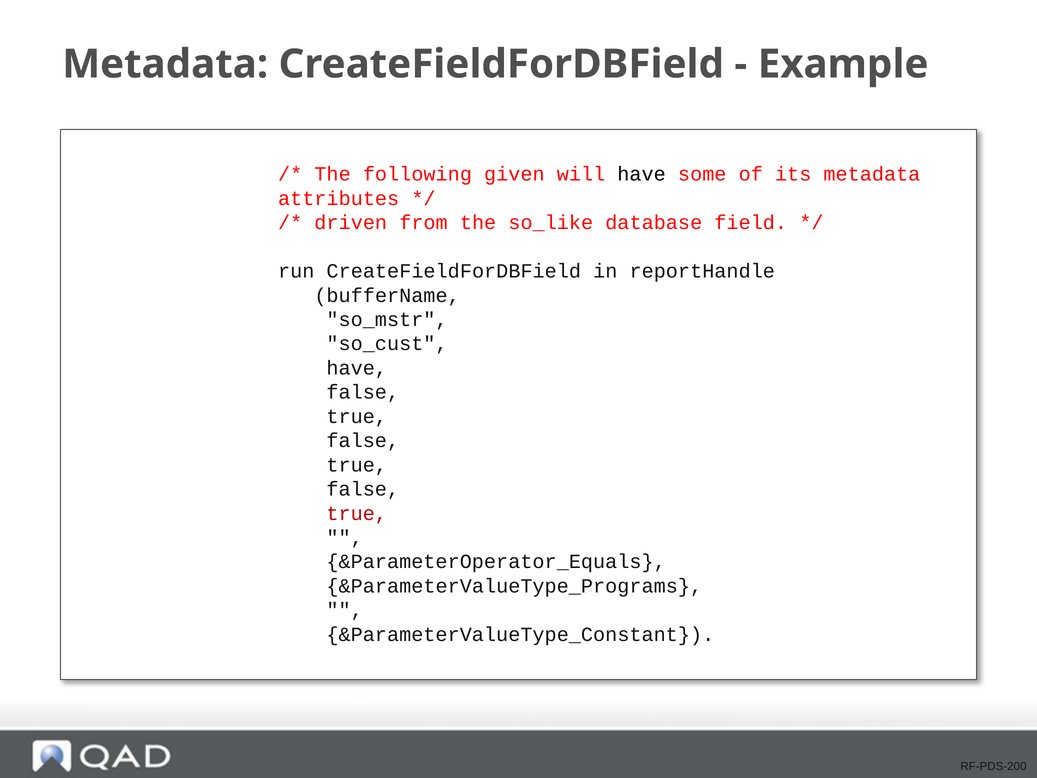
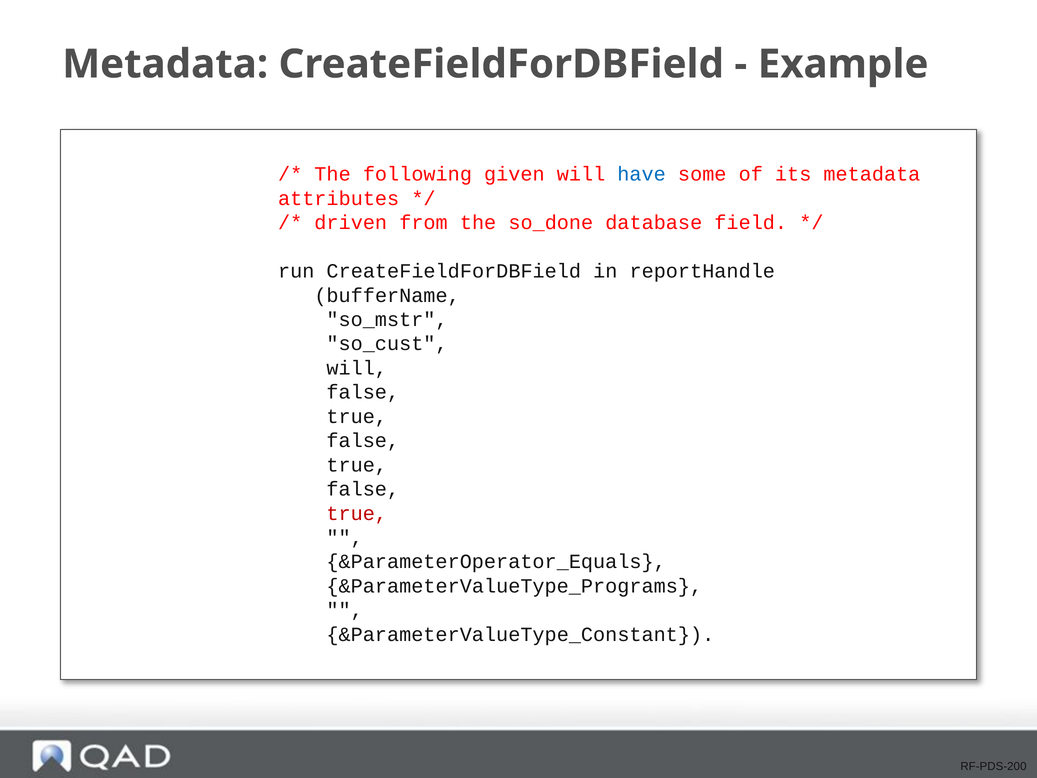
have colour: black -> blue (642, 174)
so_like: so_like -> so_done (551, 223)
have: have -> will (357, 368)
